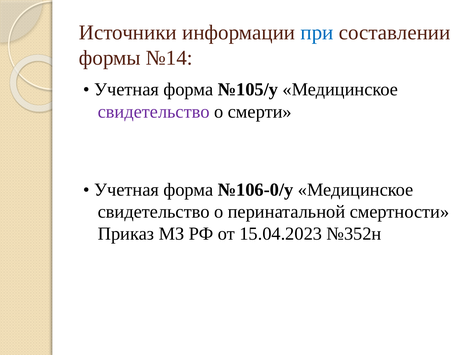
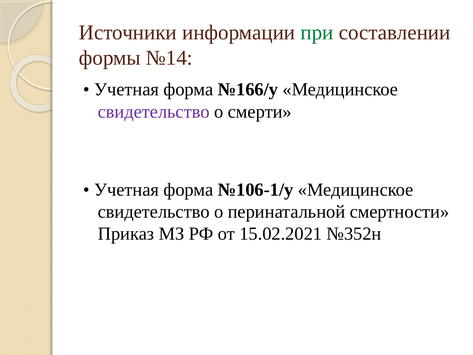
при colour: blue -> green (317, 33)
№105/у: №105/у -> №166/у (248, 90)
№106-0/у: №106-0/у -> №106-1/у (256, 189)
15.04.2023: 15.04.2023 -> 15.02.2021 (281, 234)
